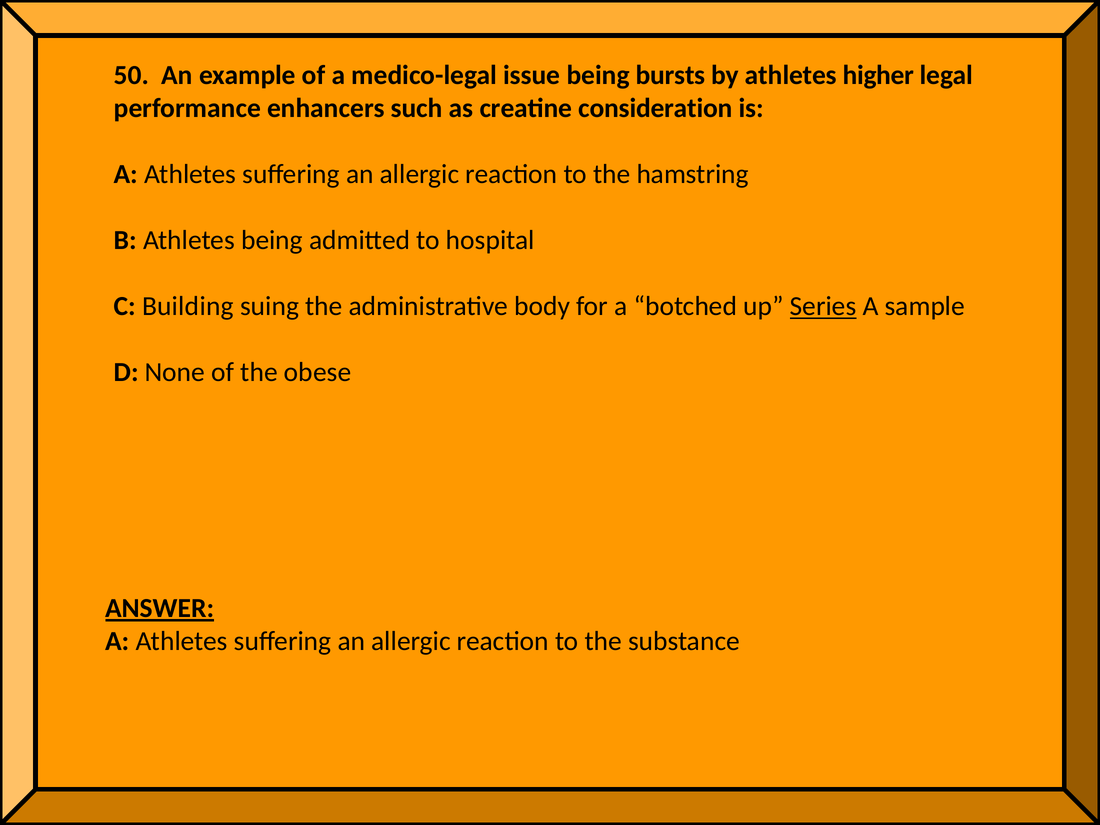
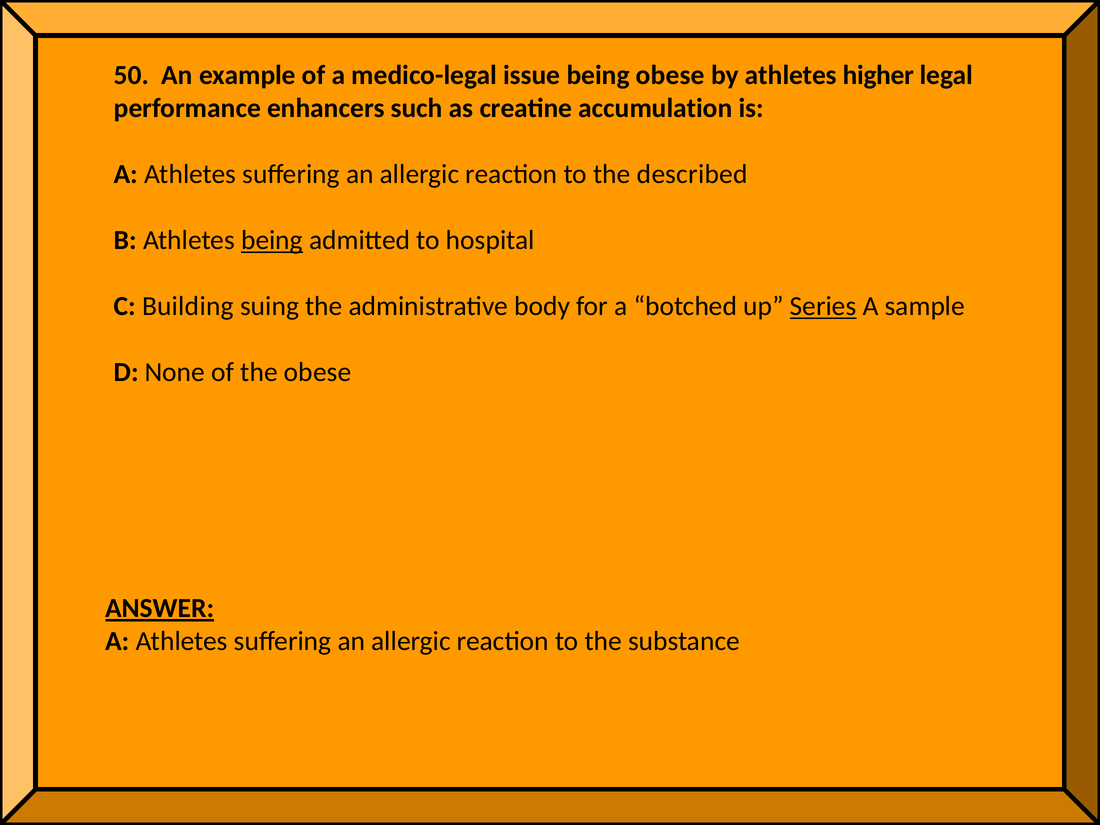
being bursts: bursts -> obese (670, 75)
consideration: consideration -> accumulation (655, 108)
hamstring: hamstring -> described (692, 174)
being underline: none -> present (272, 240)
